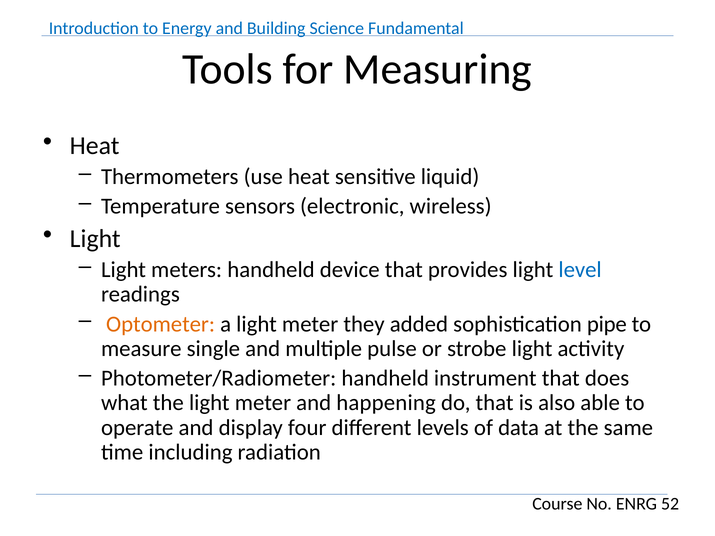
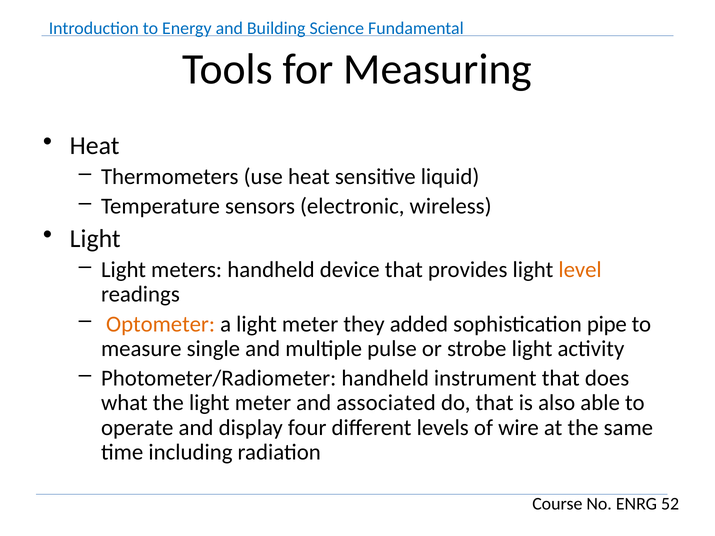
level colour: blue -> orange (580, 270)
happening: happening -> associated (386, 403)
data: data -> wire (518, 428)
